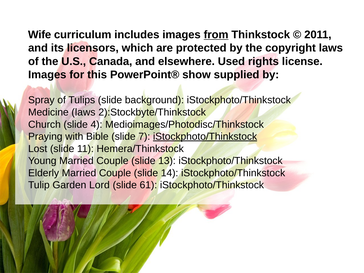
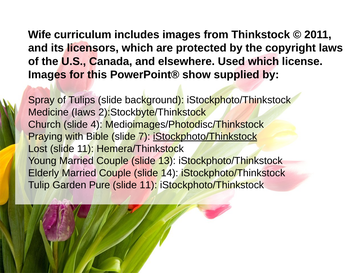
from underline: present -> none (216, 35)
Used rights: rights -> which (264, 61)
Lord: Lord -> Pure (100, 185)
61: 61 -> 11 (148, 185)
